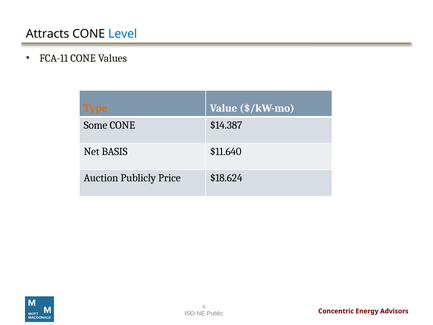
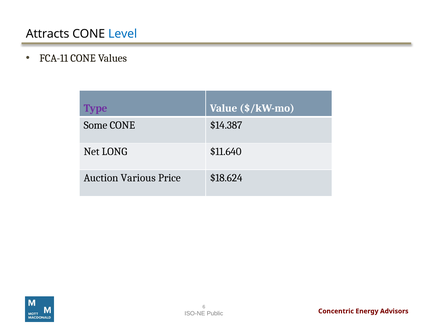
Type colour: orange -> purple (95, 108)
BASIS: BASIS -> LONG (115, 151)
Publicly: Publicly -> Various (138, 178)
